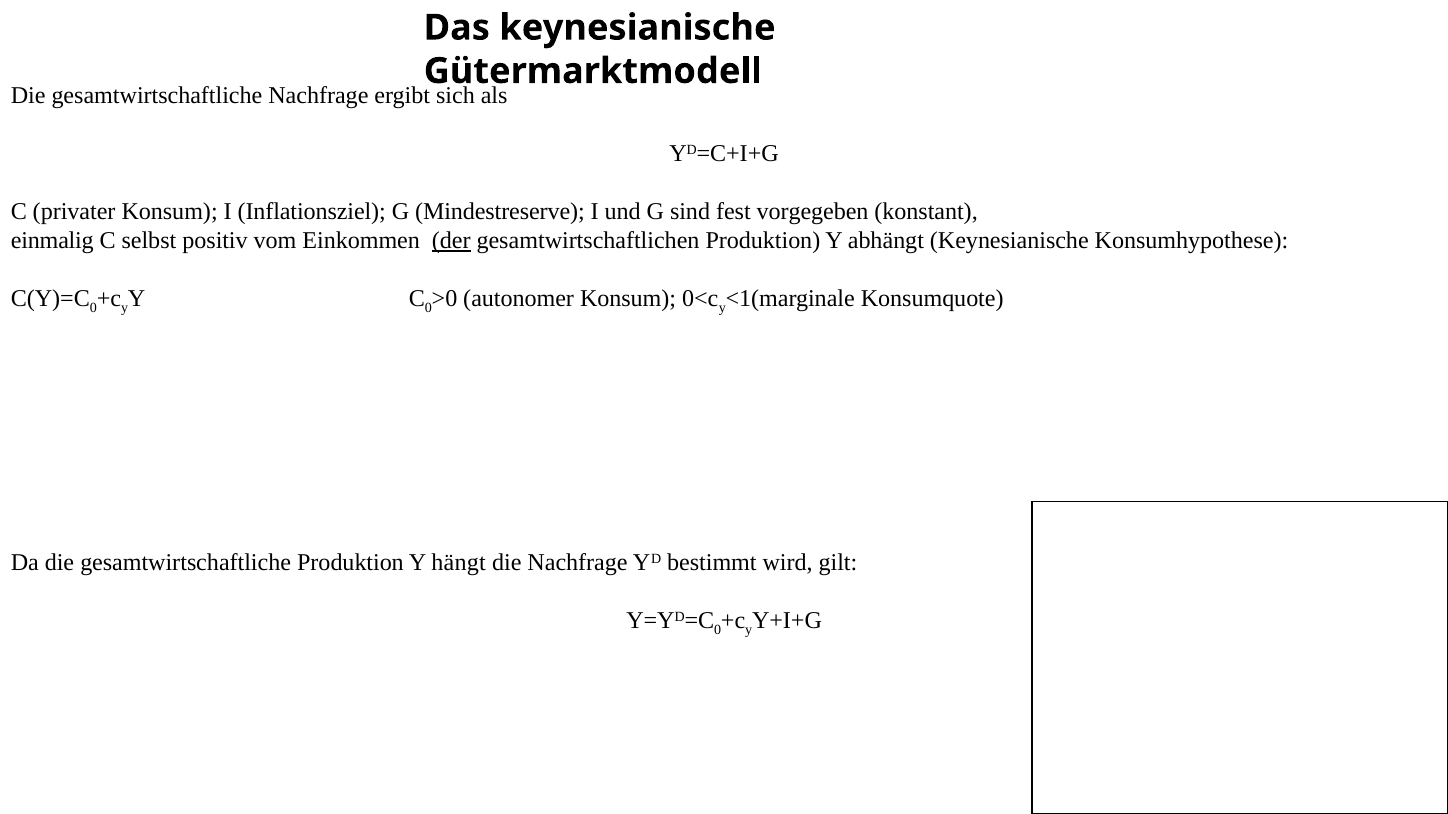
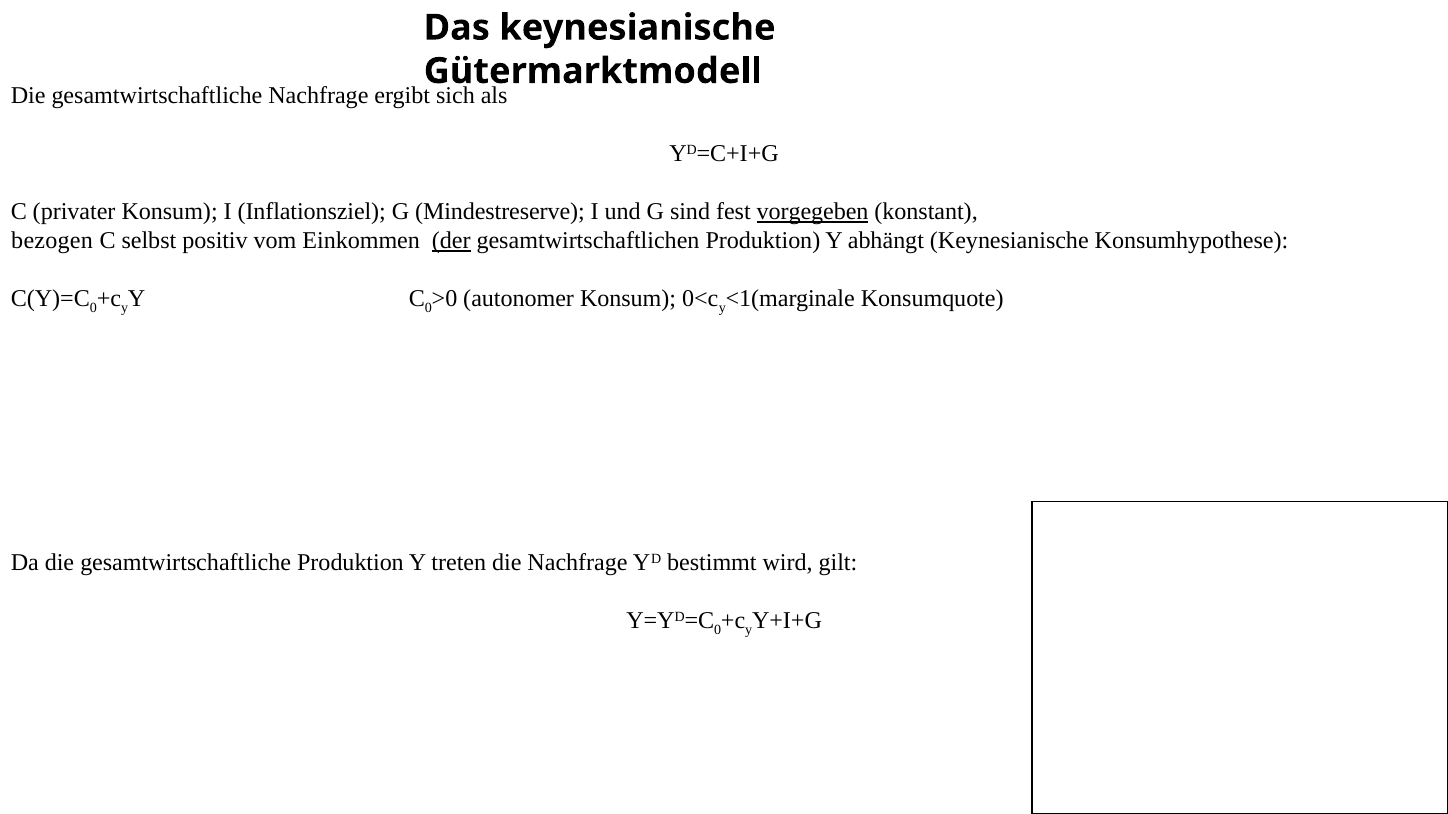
vorgegeben underline: none -> present (813, 212)
einmalig: einmalig -> bezogen (52, 241)
hängt: hängt -> treten (459, 563)
